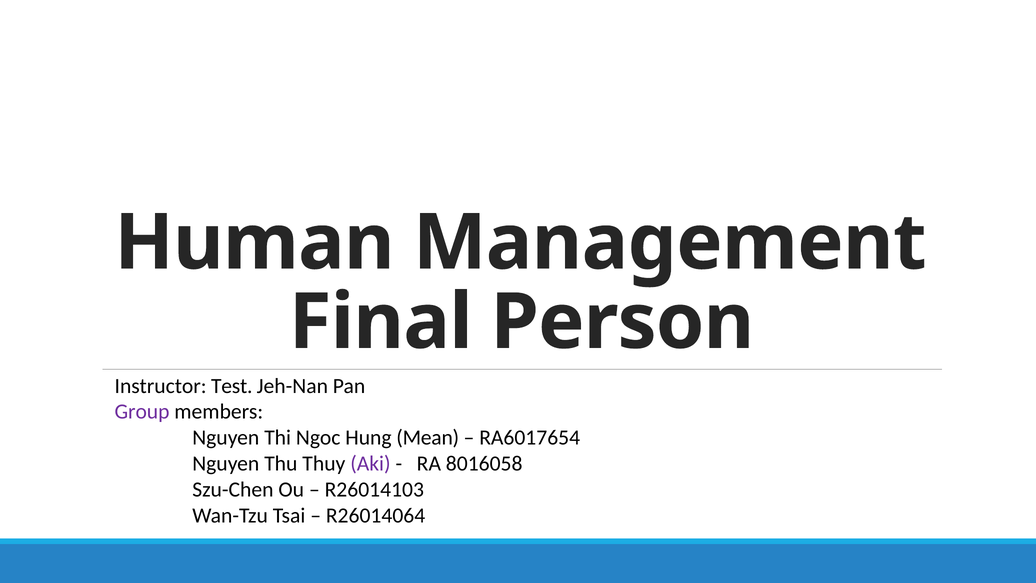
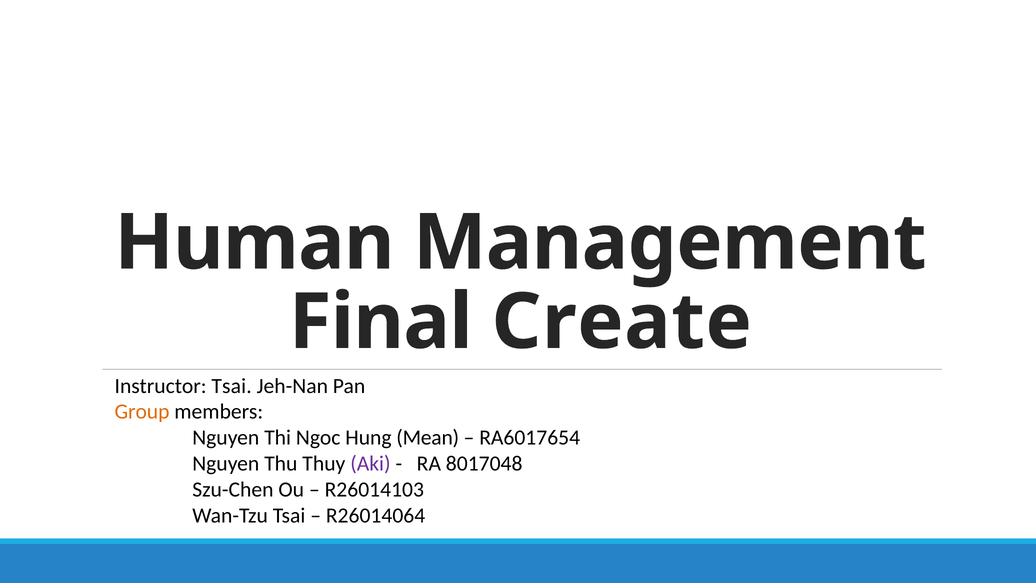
Person: Person -> Create (622, 322)
Instructor Test: Test -> Tsai (232, 386)
Group colour: purple -> orange (142, 412)
8016058: 8016058 -> 8017048 (484, 464)
